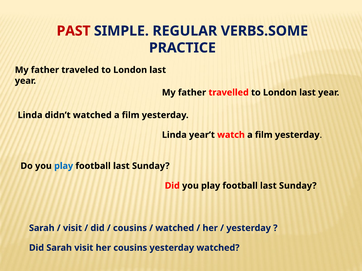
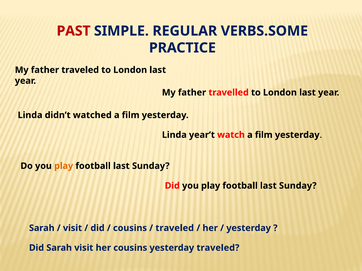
play colour: blue -> orange (64, 166)
watched: watched -> traveled (175, 228)
yesterday watched: watched -> traveled (218, 248)
